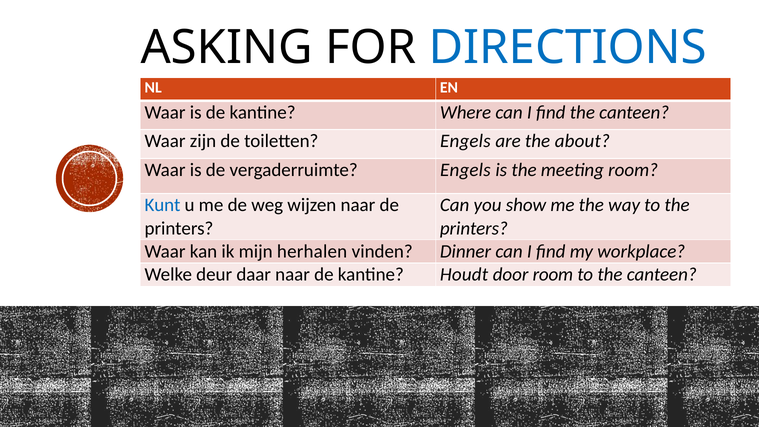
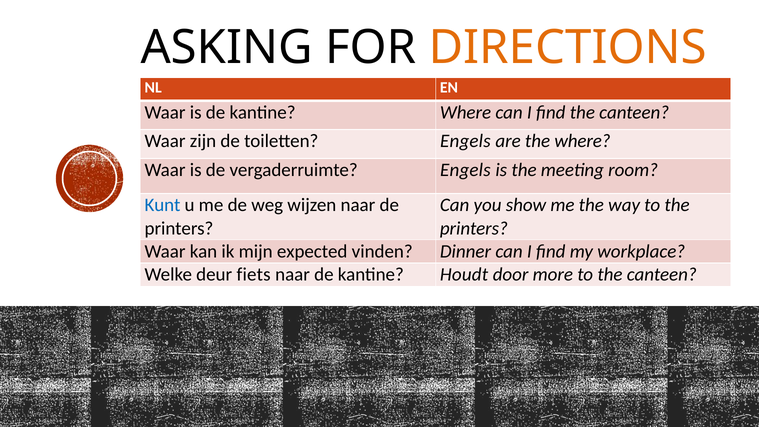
DIRECTIONS colour: blue -> orange (568, 48)
the about: about -> where (582, 141)
herhalen: herhalen -> expected (312, 252)
daar: daar -> fiets (254, 275)
door room: room -> more (553, 275)
